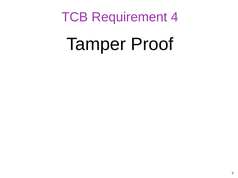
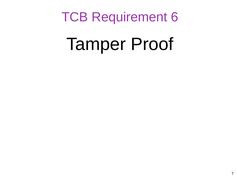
4: 4 -> 6 (175, 17)
